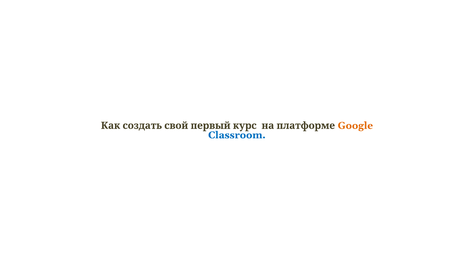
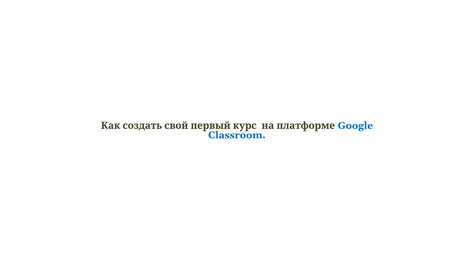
Google colour: orange -> blue (355, 126)
